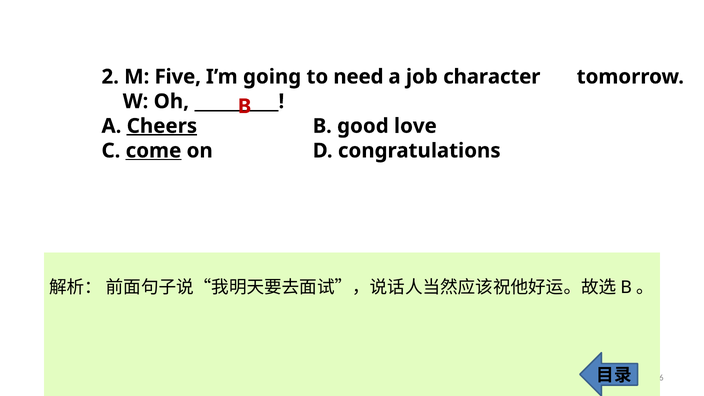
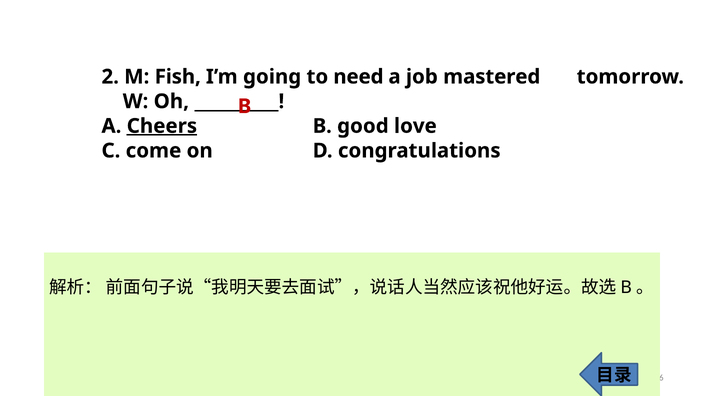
Five: Five -> Fish (178, 77)
character: character -> mastered (492, 77)
come underline: present -> none (153, 151)
